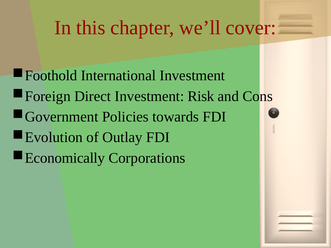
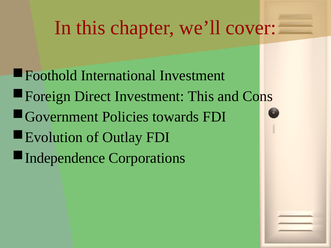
Investment Risk: Risk -> This (201, 96)
Economically: Economically -> Independence (65, 158)
